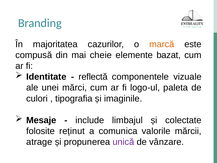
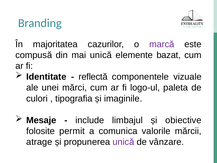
marcă colour: orange -> purple (162, 44)
mai cheie: cheie -> unică (101, 55)
colectate: colectate -> obiective (183, 120)
reținut: reținut -> permit (72, 131)
